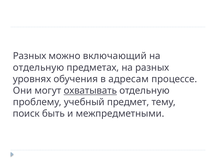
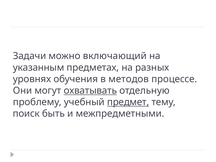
Разных: Разных -> Задачи (30, 56)
отдельную: отдельную -> указанным (39, 68)
адресам: адресам -> методов (129, 79)
предмет underline: none -> present (128, 102)
